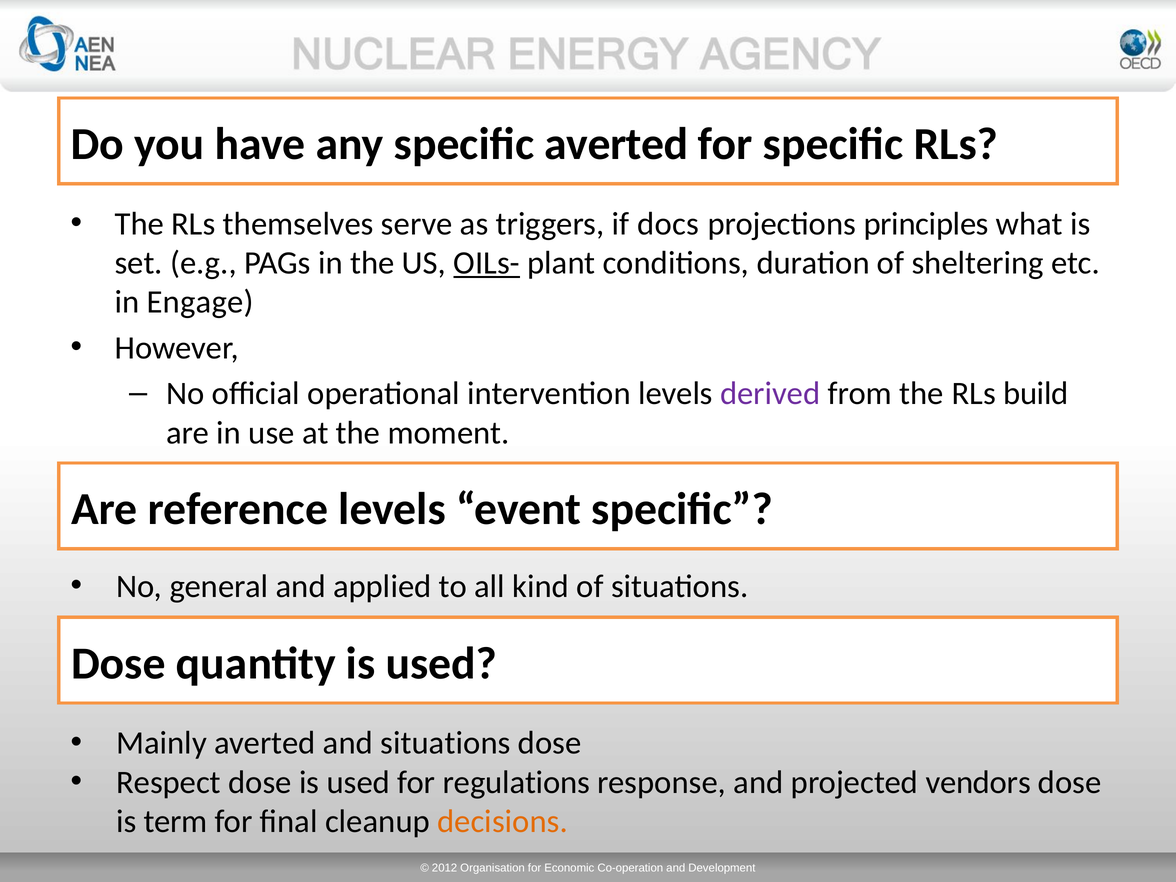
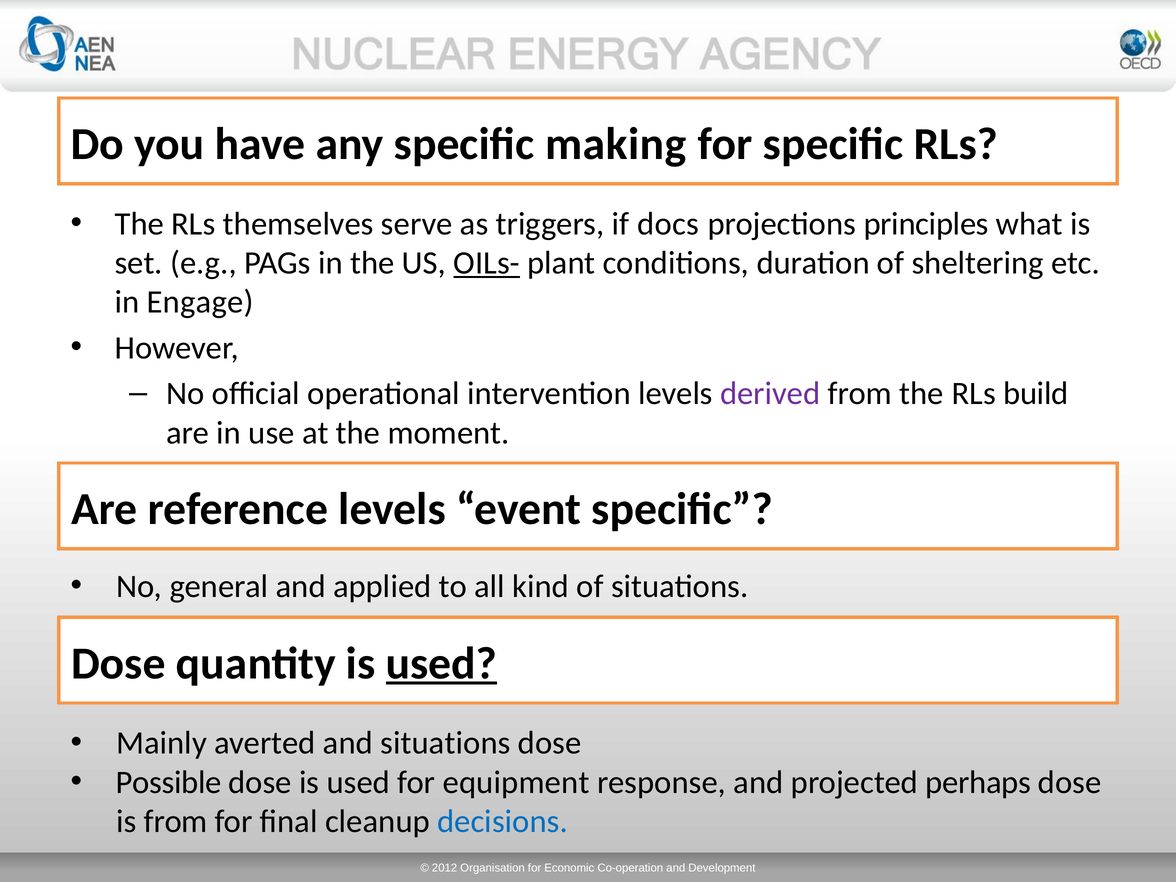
specific averted: averted -> making (616, 144)
used underline: none -> present (441, 663)
Respect: Respect -> Possible (169, 782)
regulations: regulations -> equipment (516, 782)
vendors: vendors -> perhaps (978, 782)
is term: term -> from (176, 822)
decisions colour: orange -> blue (503, 822)
